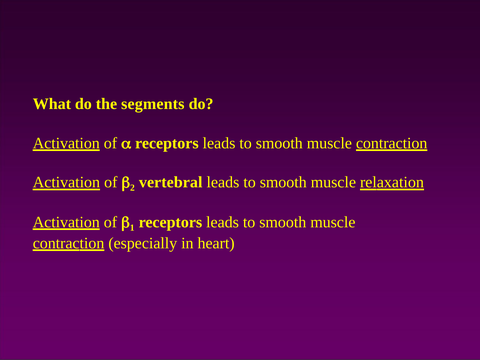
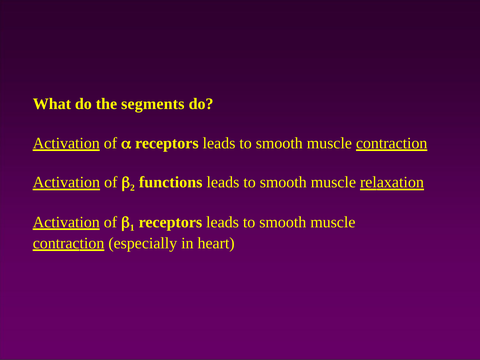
vertebral: vertebral -> functions (171, 182)
